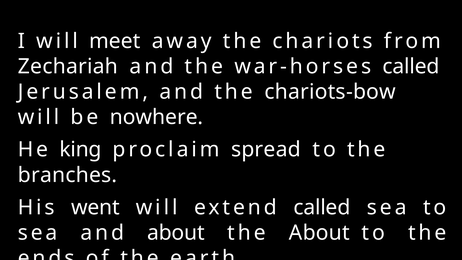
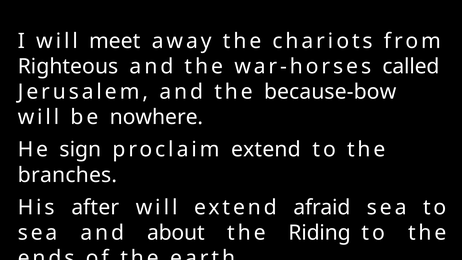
Zechariah: Zechariah -> Righteous (68, 66)
chariots-bow: chariots-bow -> because-bow (330, 92)
king: king -> sign (80, 150)
proclaim spread: spread -> extend (266, 150)
went: went -> after (95, 207)
extend called: called -> afraid (322, 207)
the About: About -> Riding (320, 233)
